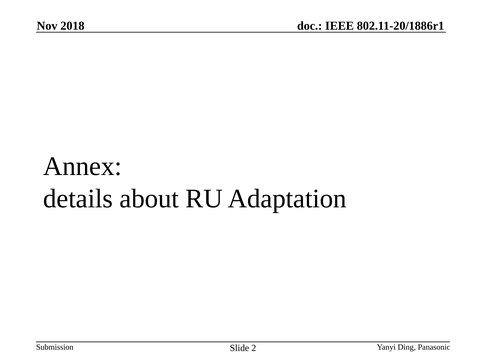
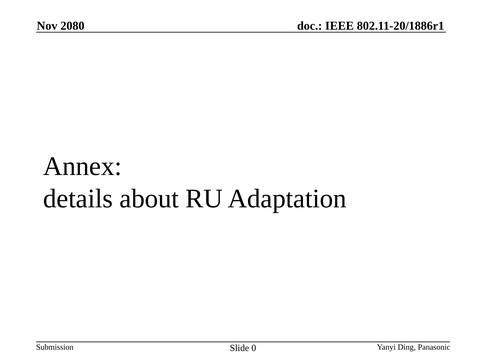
2018: 2018 -> 2080 (72, 26)
2: 2 -> 0 (254, 348)
